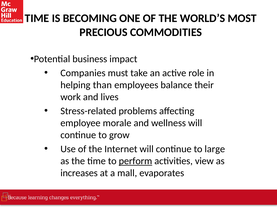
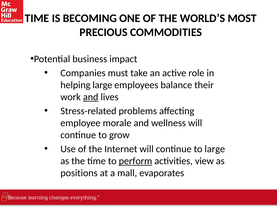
helping than: than -> large (102, 85)
and underline: none -> present (91, 97)
increases: increases -> positions (79, 173)
